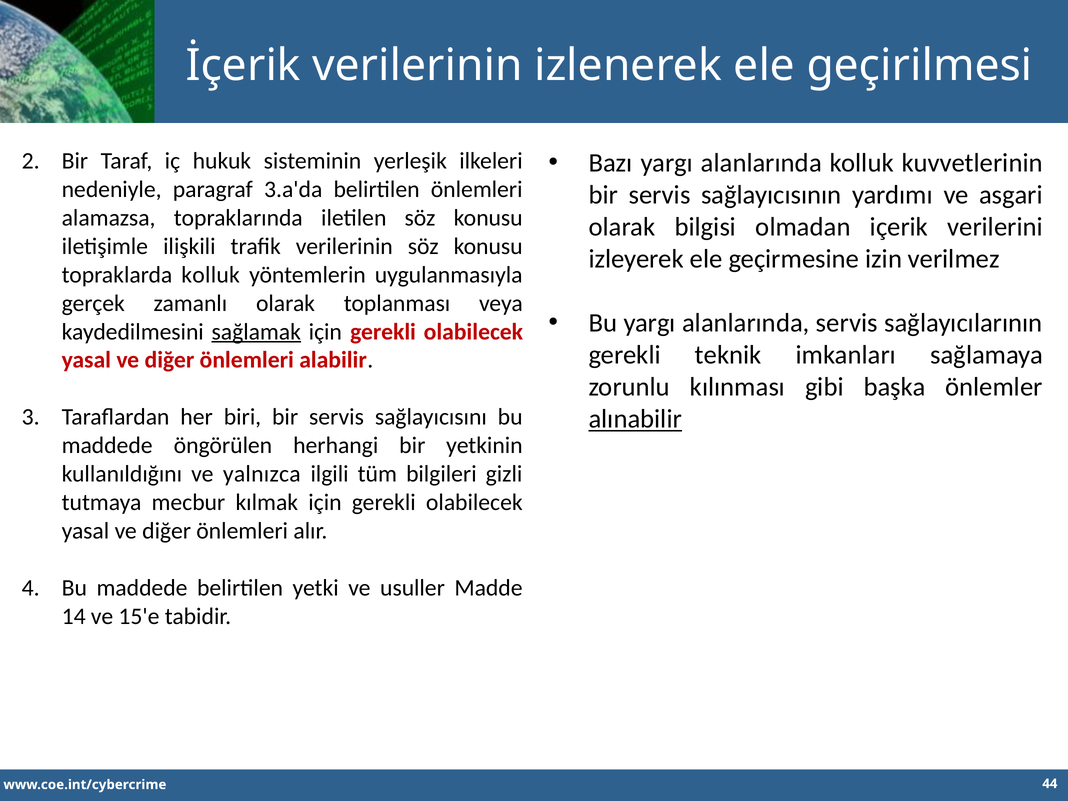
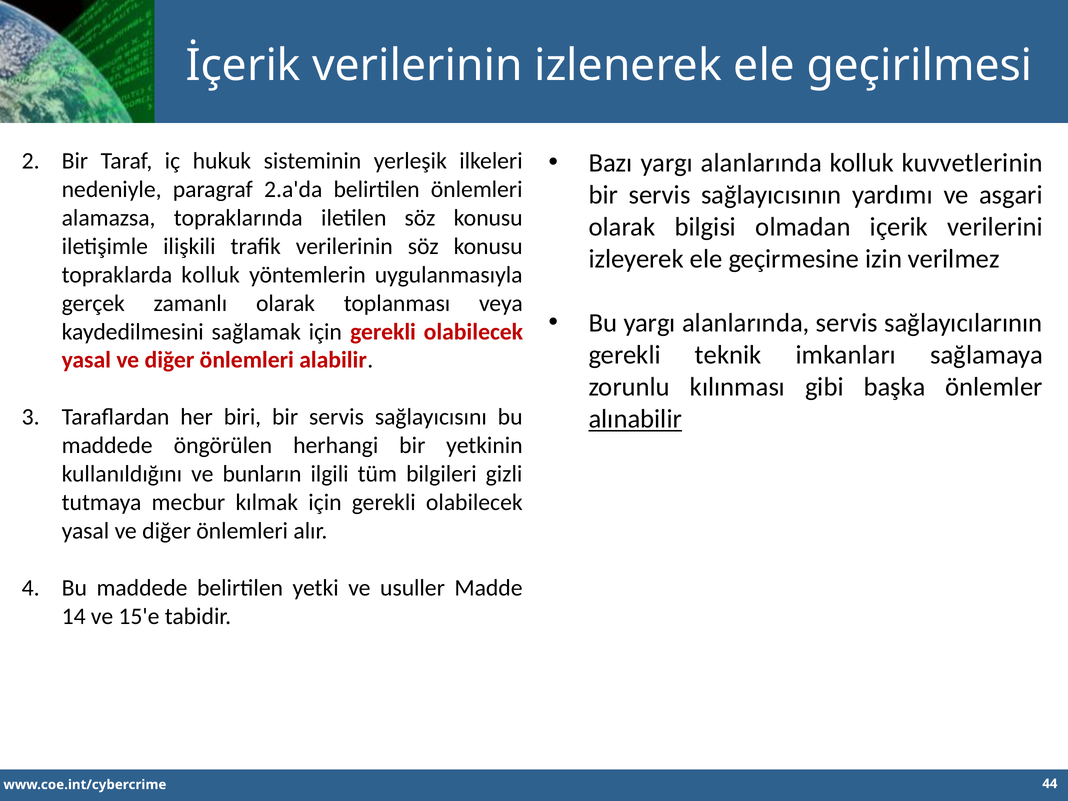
3.a'da: 3.a'da -> 2.a'da (293, 189)
sağlamak underline: present -> none (256, 332)
yalnızca: yalnızca -> bunların (262, 474)
